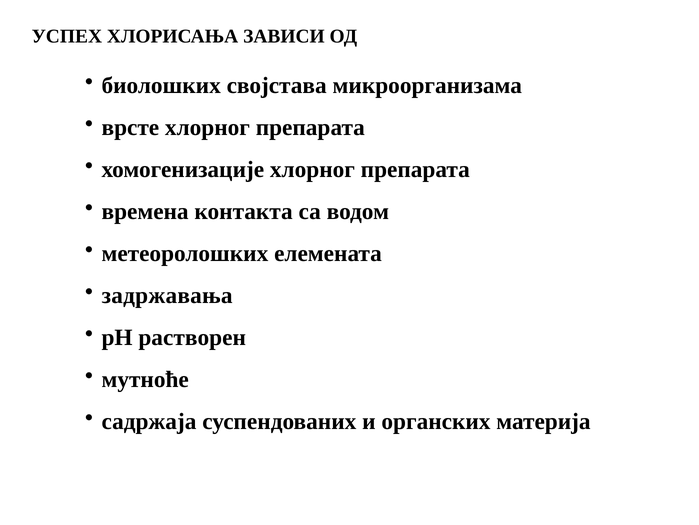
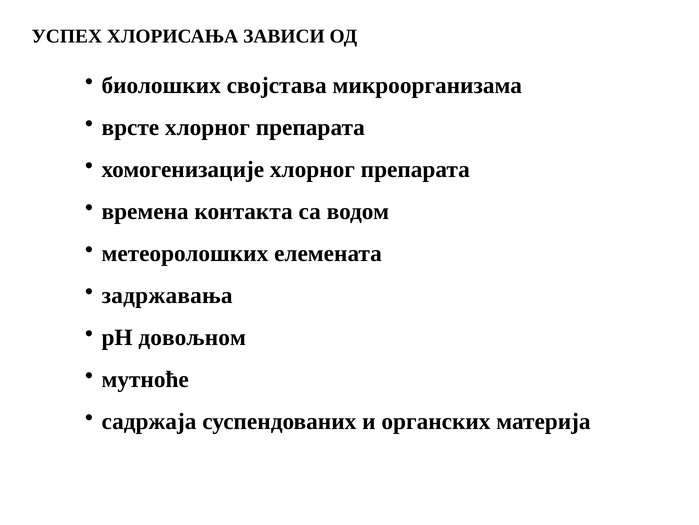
растворен: растворен -> довољном (192, 337)
